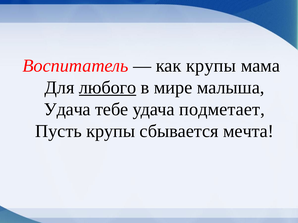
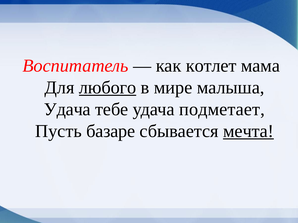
как крупы: крупы -> котлет (211, 66)
Пусть крупы: крупы -> базаре (111, 131)
мечта underline: none -> present (248, 131)
